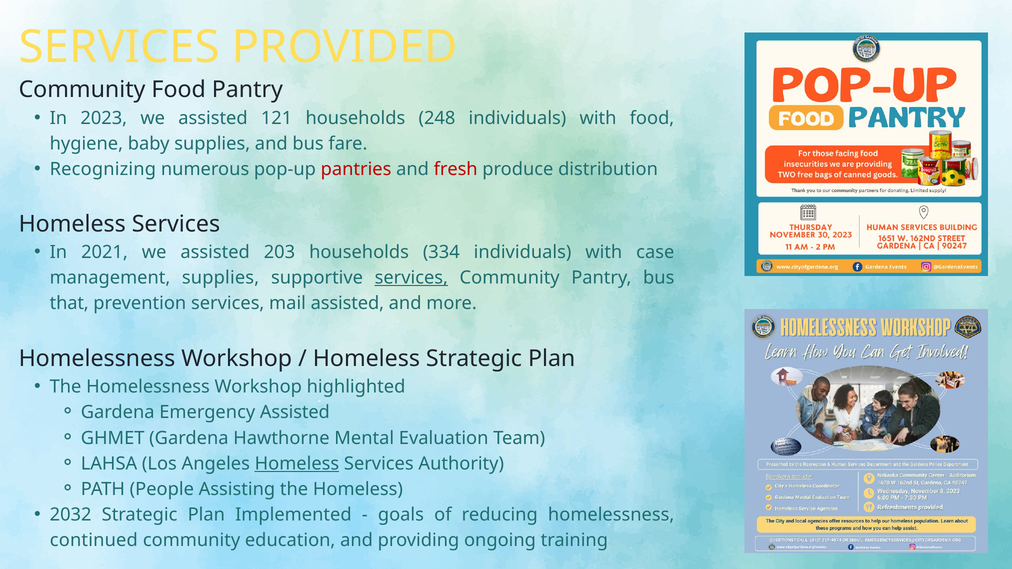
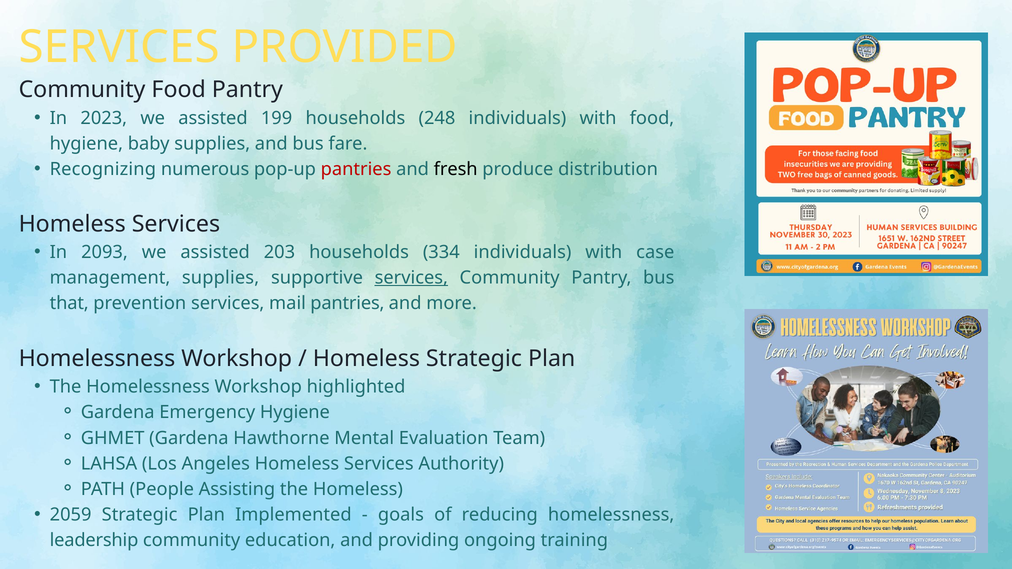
121: 121 -> 199 (277, 118)
fresh colour: red -> black (456, 169)
2021: 2021 -> 2093 (104, 252)
mail assisted: assisted -> pantries (347, 303)
Emergency Assisted: Assisted -> Hygiene (295, 413)
Homeless underline: present -> none (297, 464)
2032: 2032 -> 2059 (71, 515)
continued: continued -> leadership (94, 541)
